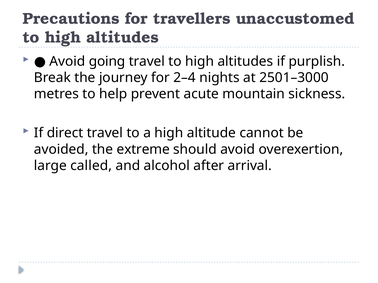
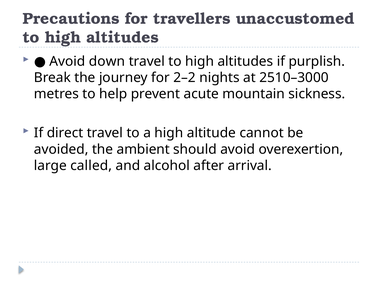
going: going -> down (107, 61)
2–4: 2–4 -> 2–2 (185, 78)
2501–3000: 2501–3000 -> 2510–3000 (294, 78)
extreme: extreme -> ambient (143, 150)
